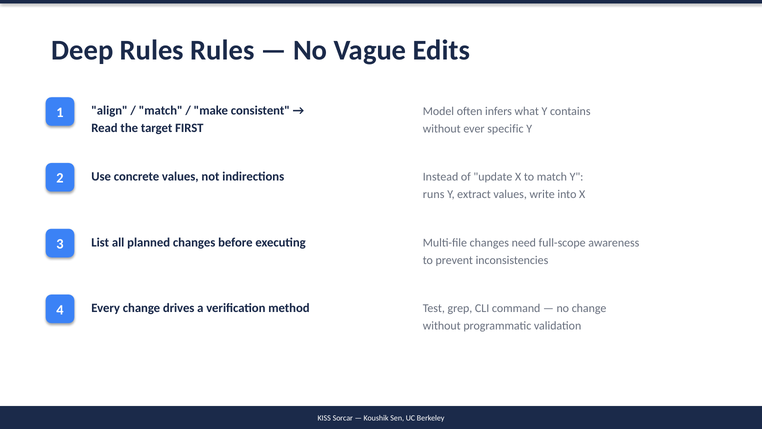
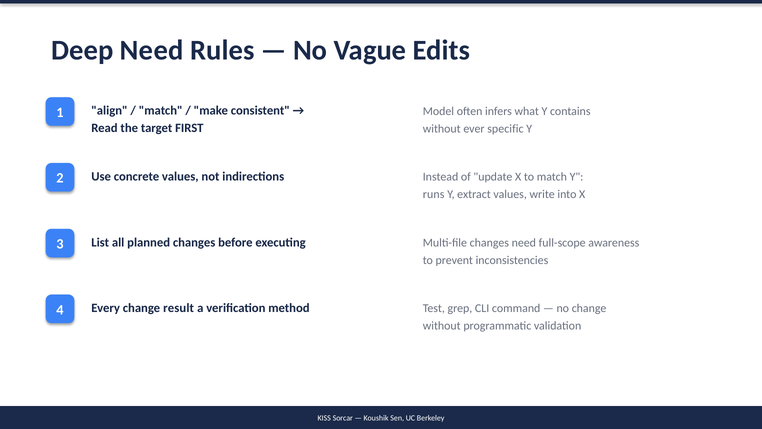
Deep Rules: Rules -> Need (152, 51)
drives: drives -> result (179, 308)
